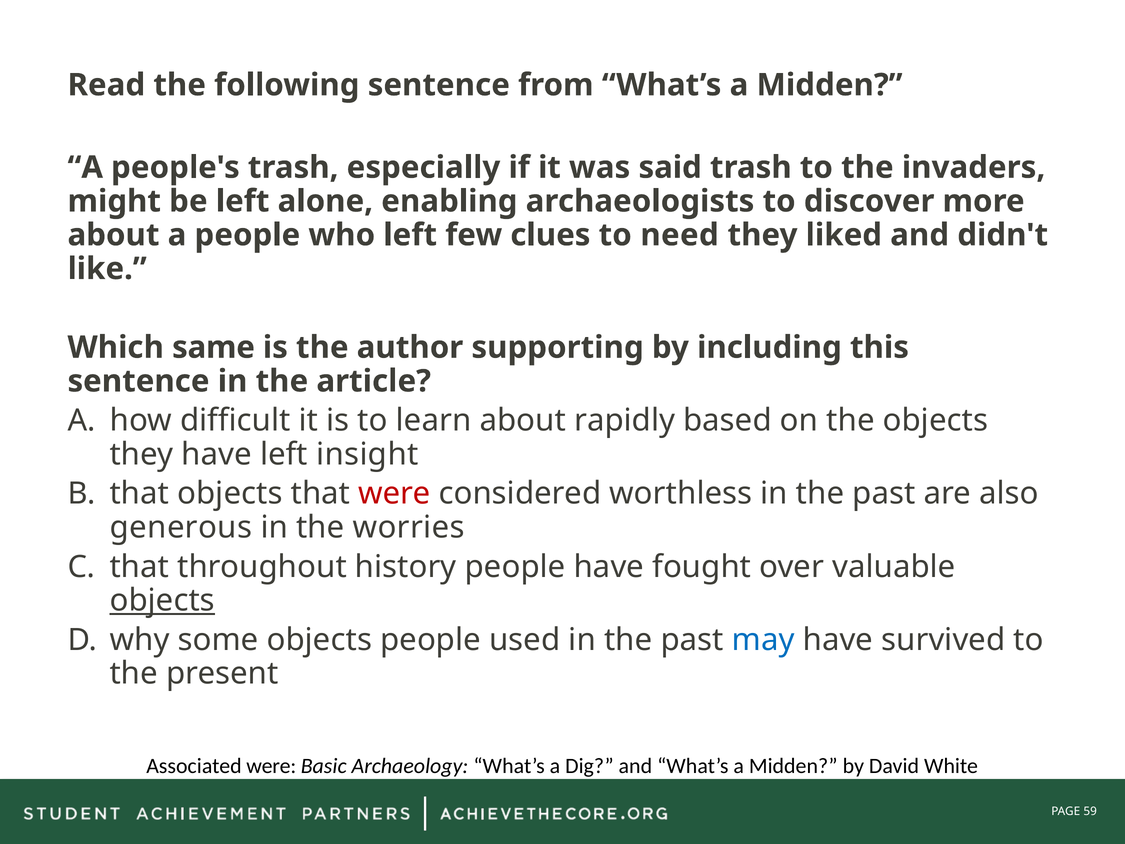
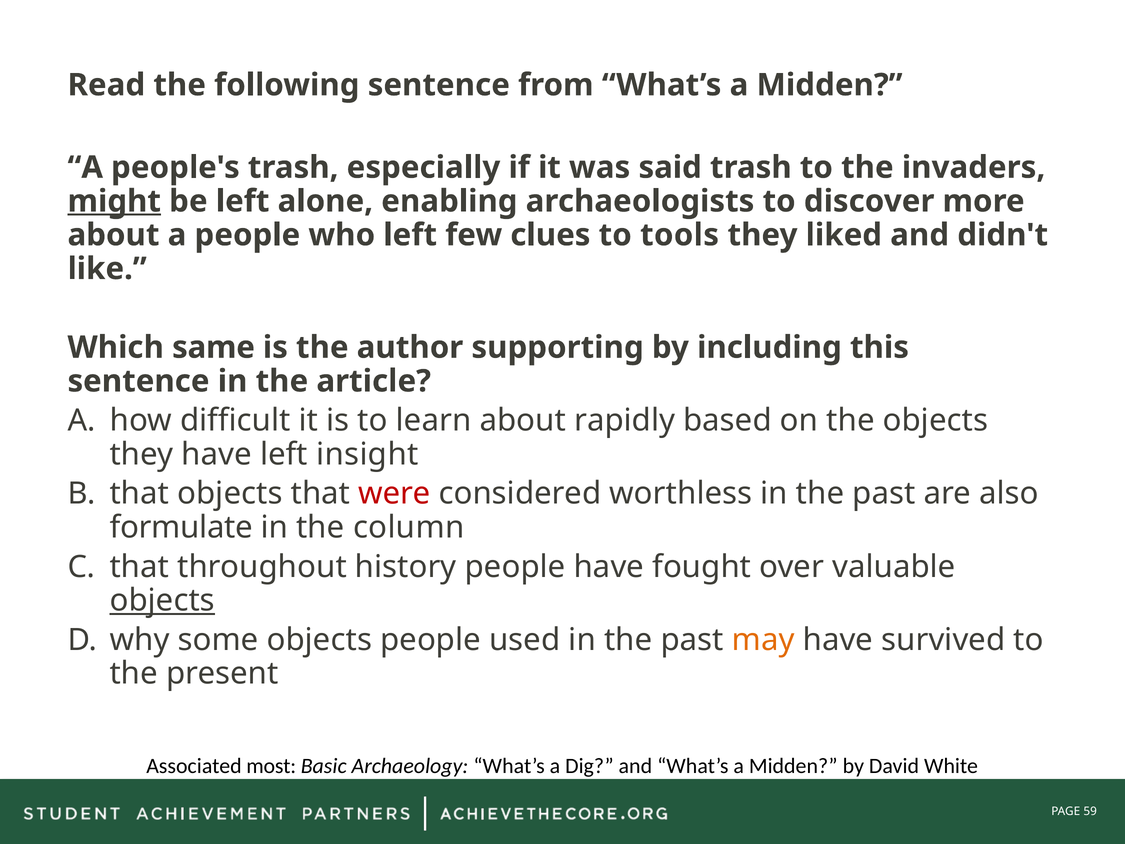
might underline: none -> present (114, 201)
need: need -> tools (680, 235)
generous: generous -> formulate (181, 527)
worries: worries -> column (409, 527)
may colour: blue -> orange (763, 640)
Associated were: were -> most (271, 766)
